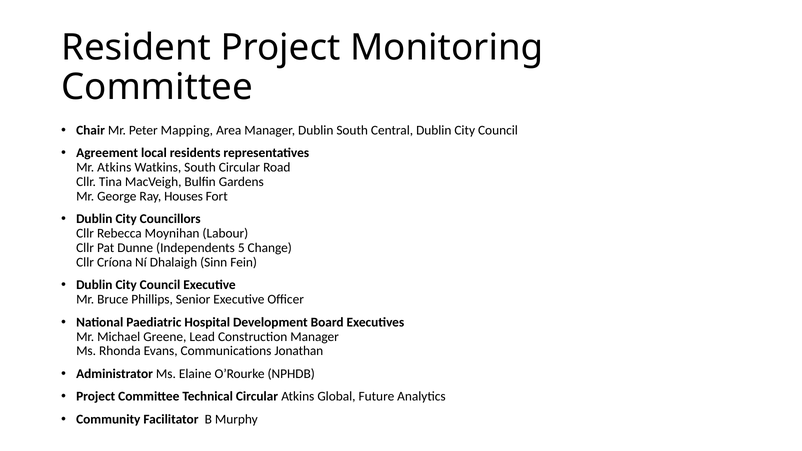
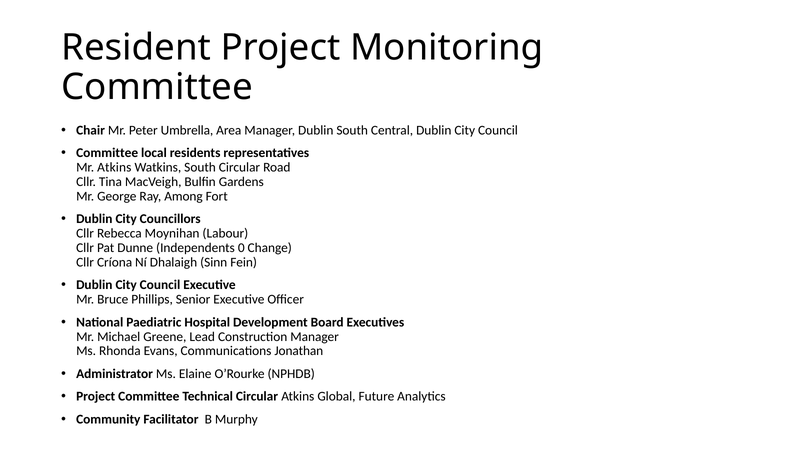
Mapping: Mapping -> Umbrella (187, 130)
Agreement: Agreement -> Committee (107, 153)
Houses: Houses -> Among (183, 196)
5: 5 -> 0 (241, 248)
